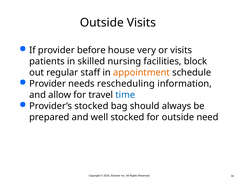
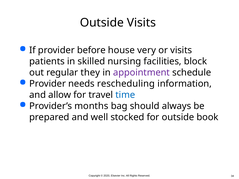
staff: staff -> they (90, 73)
appointment colour: orange -> purple (141, 73)
Provider’s stocked: stocked -> months (91, 106)
need: need -> book (208, 117)
